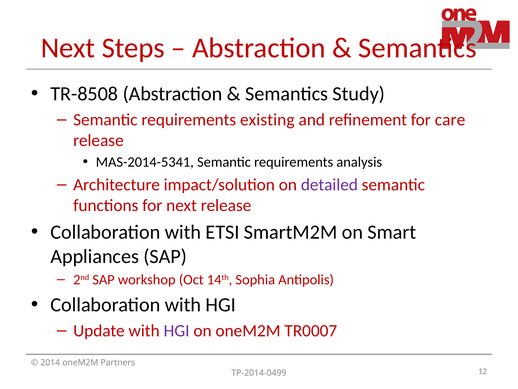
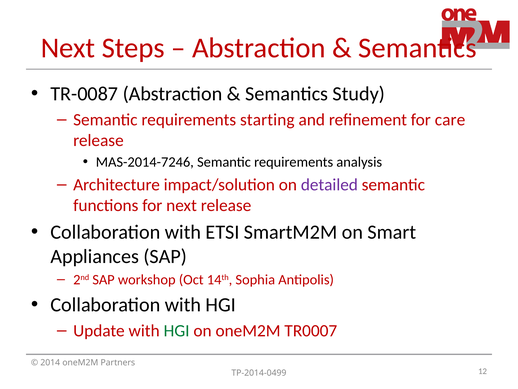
TR-8508: TR-8508 -> TR-0087 (84, 94)
existing: existing -> starting (267, 119)
MAS-2014-5341: MAS-2014-5341 -> MAS-2014-7246 (145, 162)
HGI colour: purple -> green (177, 330)
